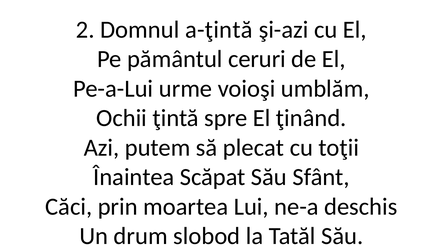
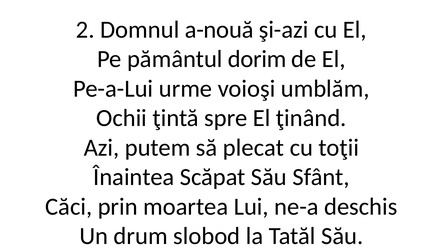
a-ţintă: a-ţintă -> a-nouă (219, 30)
ceruri: ceruri -> dorim (257, 59)
